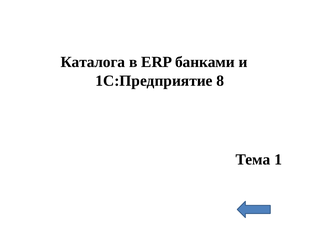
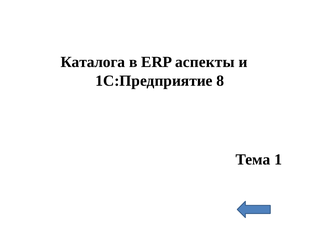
банками: банками -> аспекты (205, 62)
